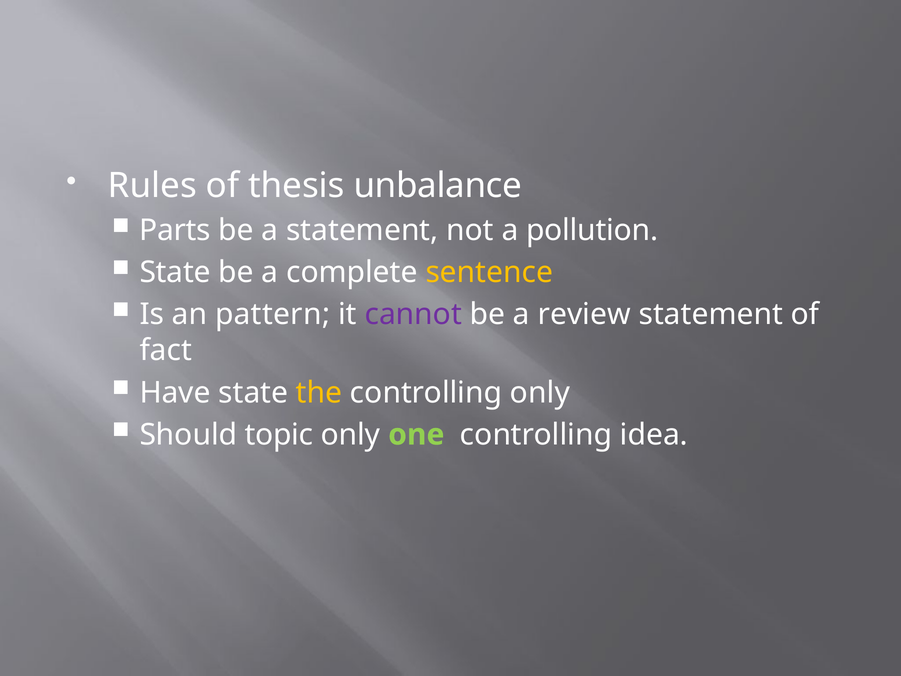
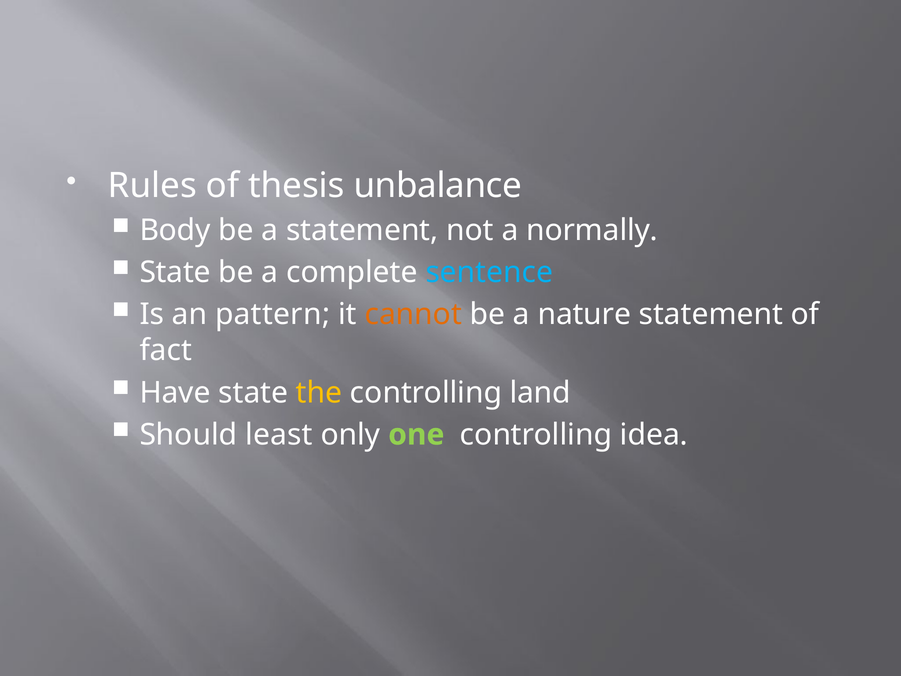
Parts: Parts -> Body (175, 230)
pollution: pollution -> normally (592, 230)
sentence colour: yellow -> light blue (489, 272)
cannot colour: purple -> orange (413, 314)
review: review -> nature (584, 314)
controlling only: only -> land (540, 392)
topic: topic -> least (279, 434)
